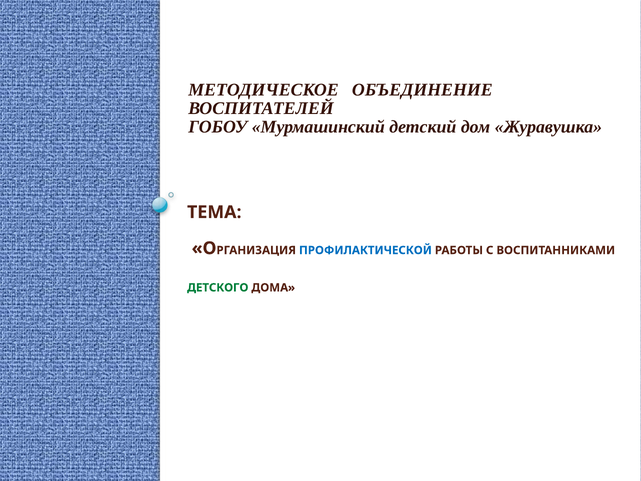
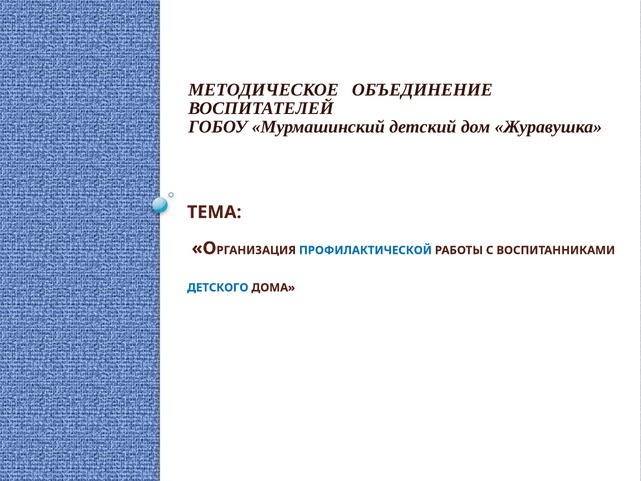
ДЕТСКОГО colour: green -> blue (218, 287)
